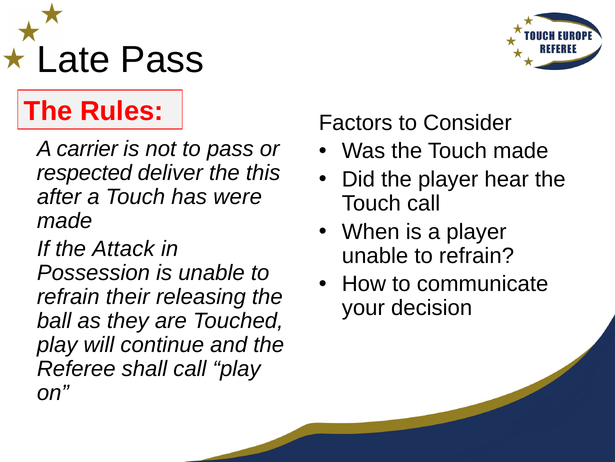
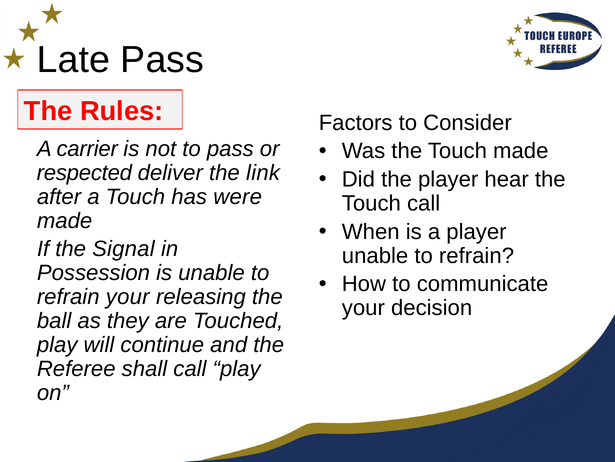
this: this -> link (263, 173)
Attack: Attack -> Signal (123, 249)
refrain their: their -> your (128, 296)
